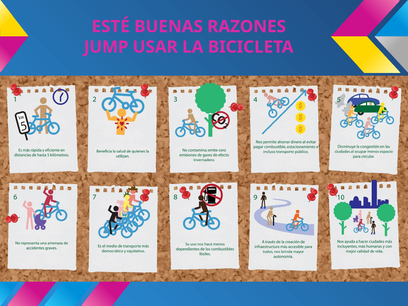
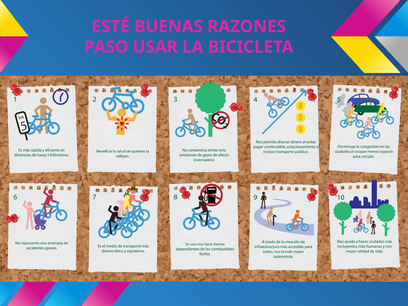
JUMP: JUMP -> PASO (106, 47)
